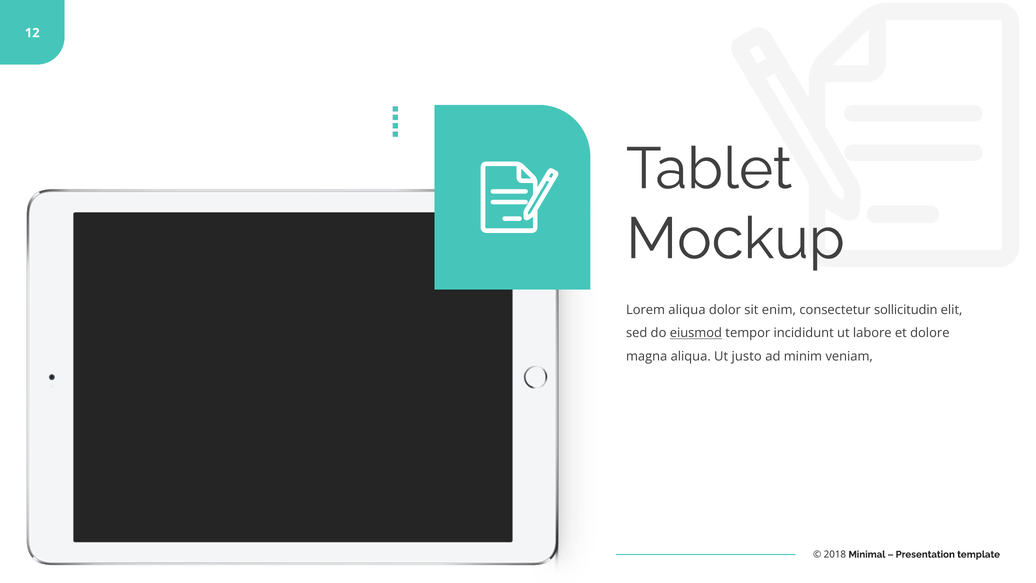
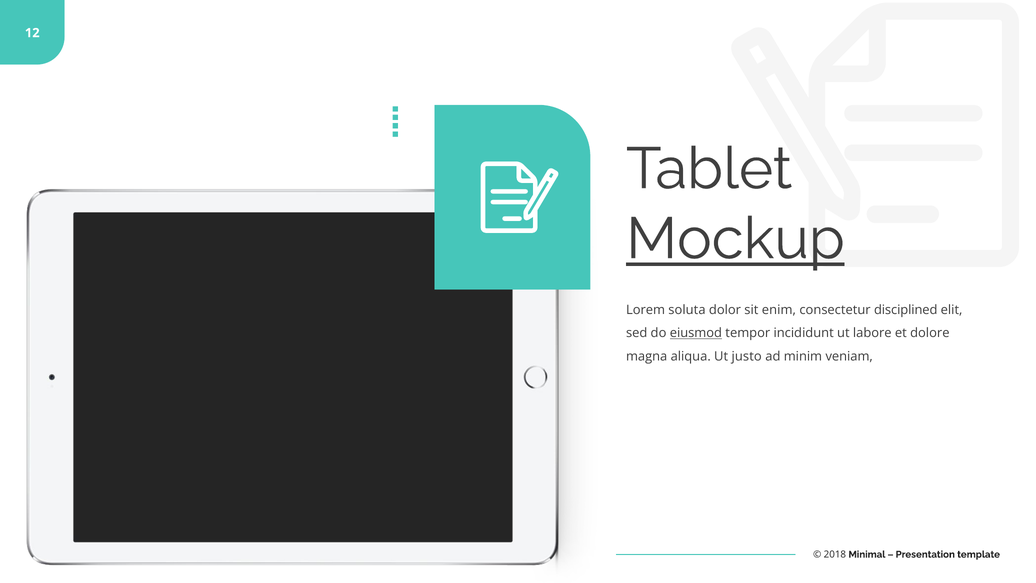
Mockup underline: none -> present (735, 239)
Lorem aliqua: aliqua -> soluta (687, 310)
sollicitudin: sollicitudin -> disciplined (906, 310)
